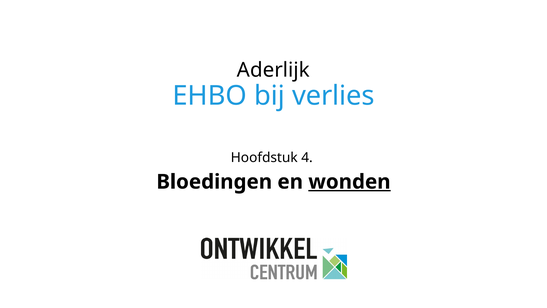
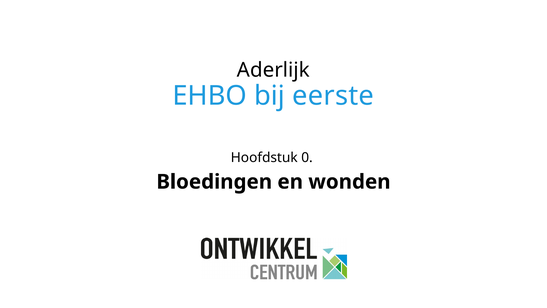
verlies: verlies -> eerste (333, 96)
4: 4 -> 0 (307, 158)
wonden underline: present -> none (349, 182)
